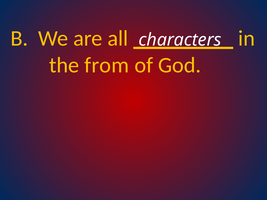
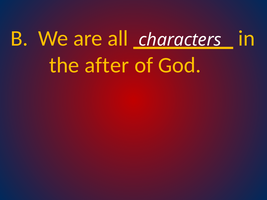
from: from -> after (107, 65)
